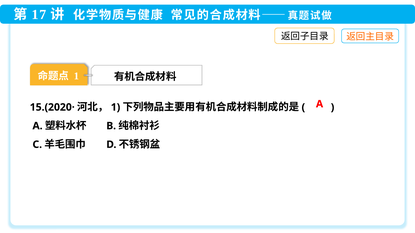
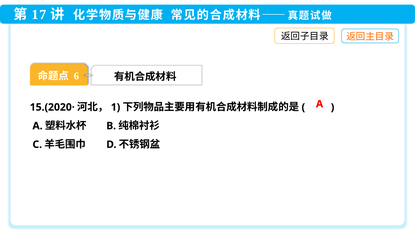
1: 1 -> 6 (76, 76)
